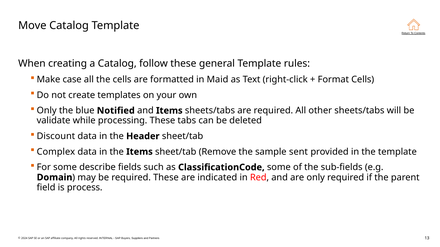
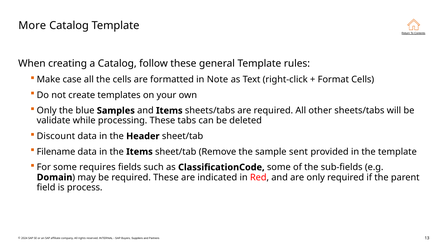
Move: Move -> More (32, 26)
Maid: Maid -> Note (217, 80)
Notified: Notified -> Samples (116, 111)
Complex: Complex -> Filename (56, 152)
describe: describe -> requires (97, 168)
